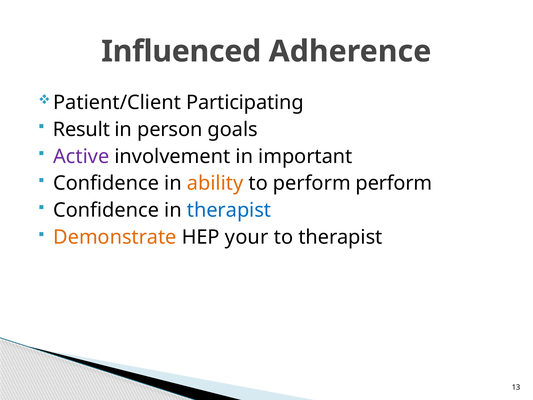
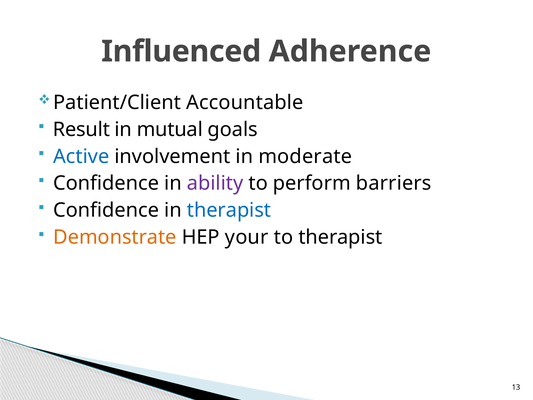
Participating: Participating -> Accountable (245, 102)
person: person -> mutual (170, 129)
Active colour: purple -> blue (81, 156)
important: important -> moderate (305, 156)
ability colour: orange -> purple (215, 183)
perform perform: perform -> barriers (394, 183)
